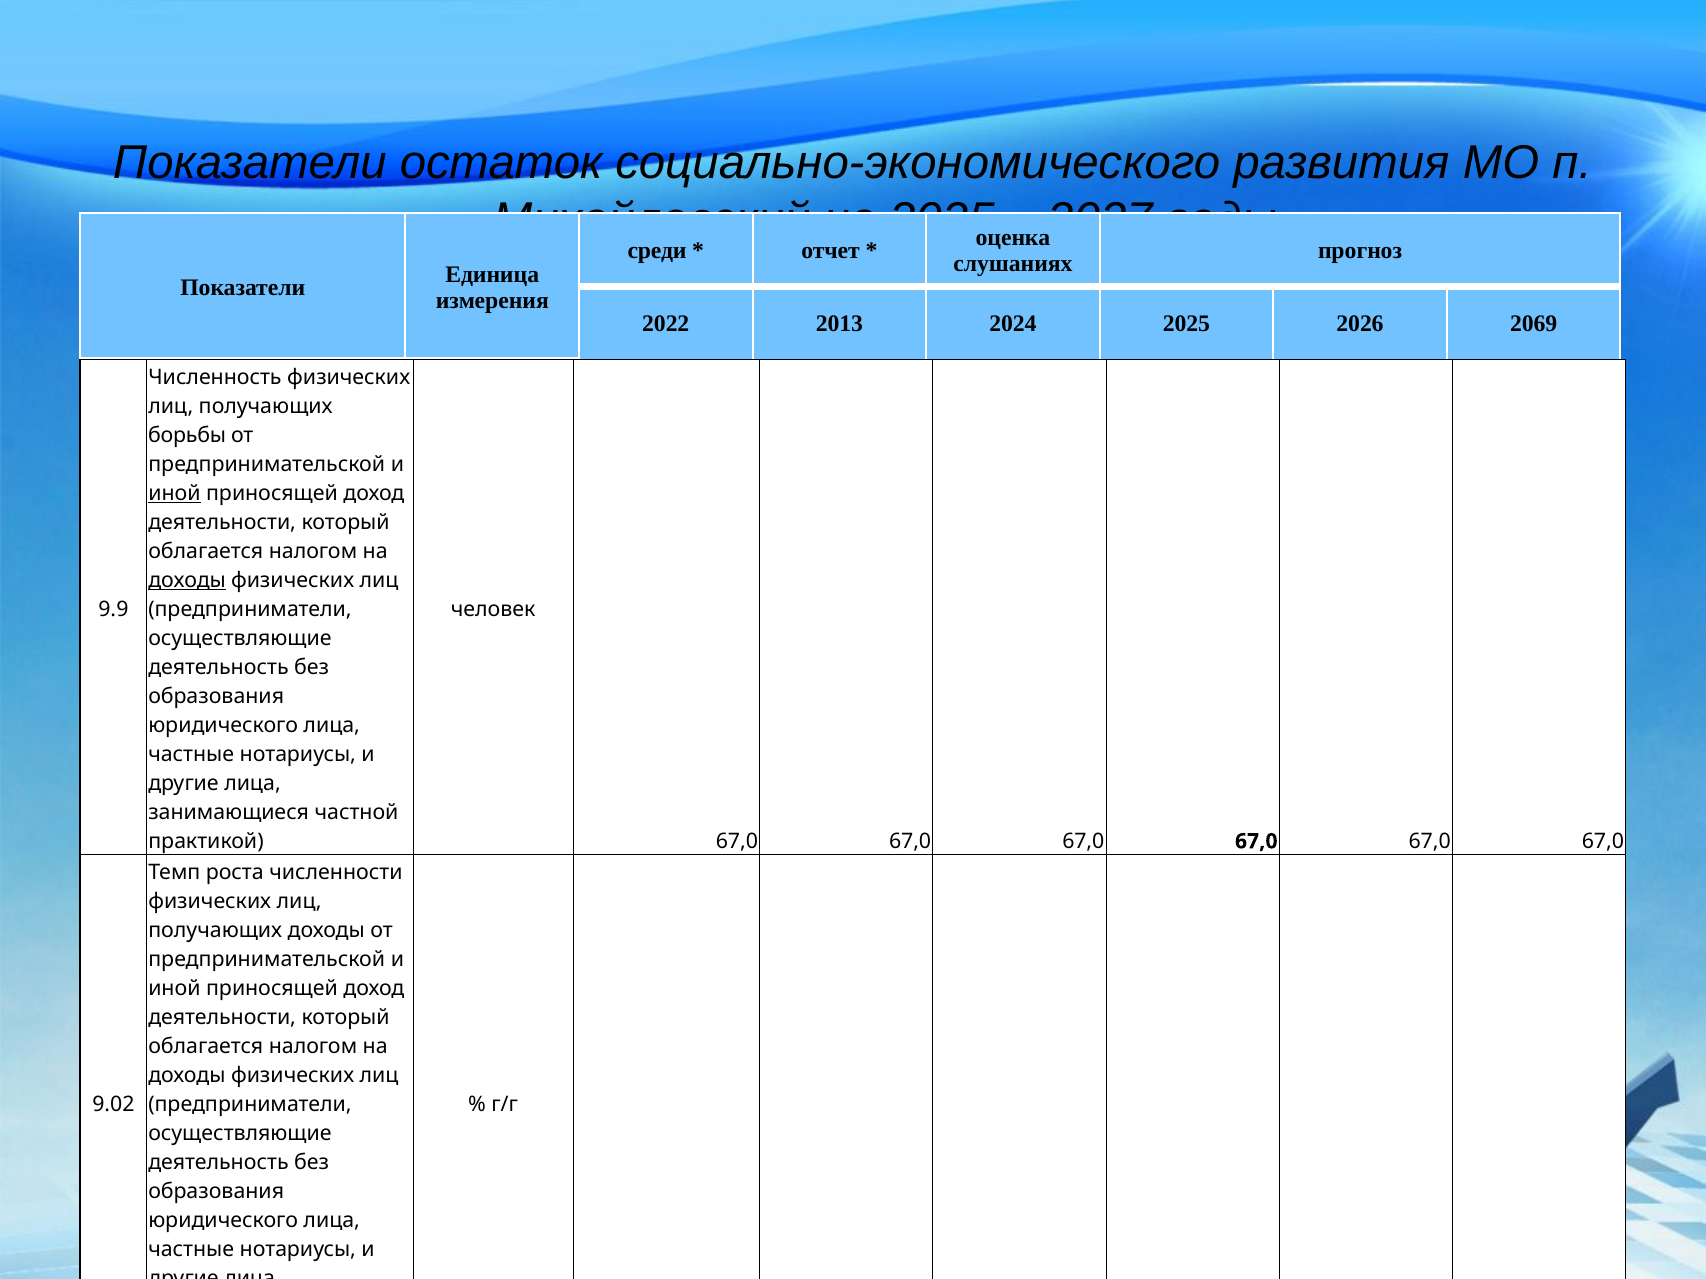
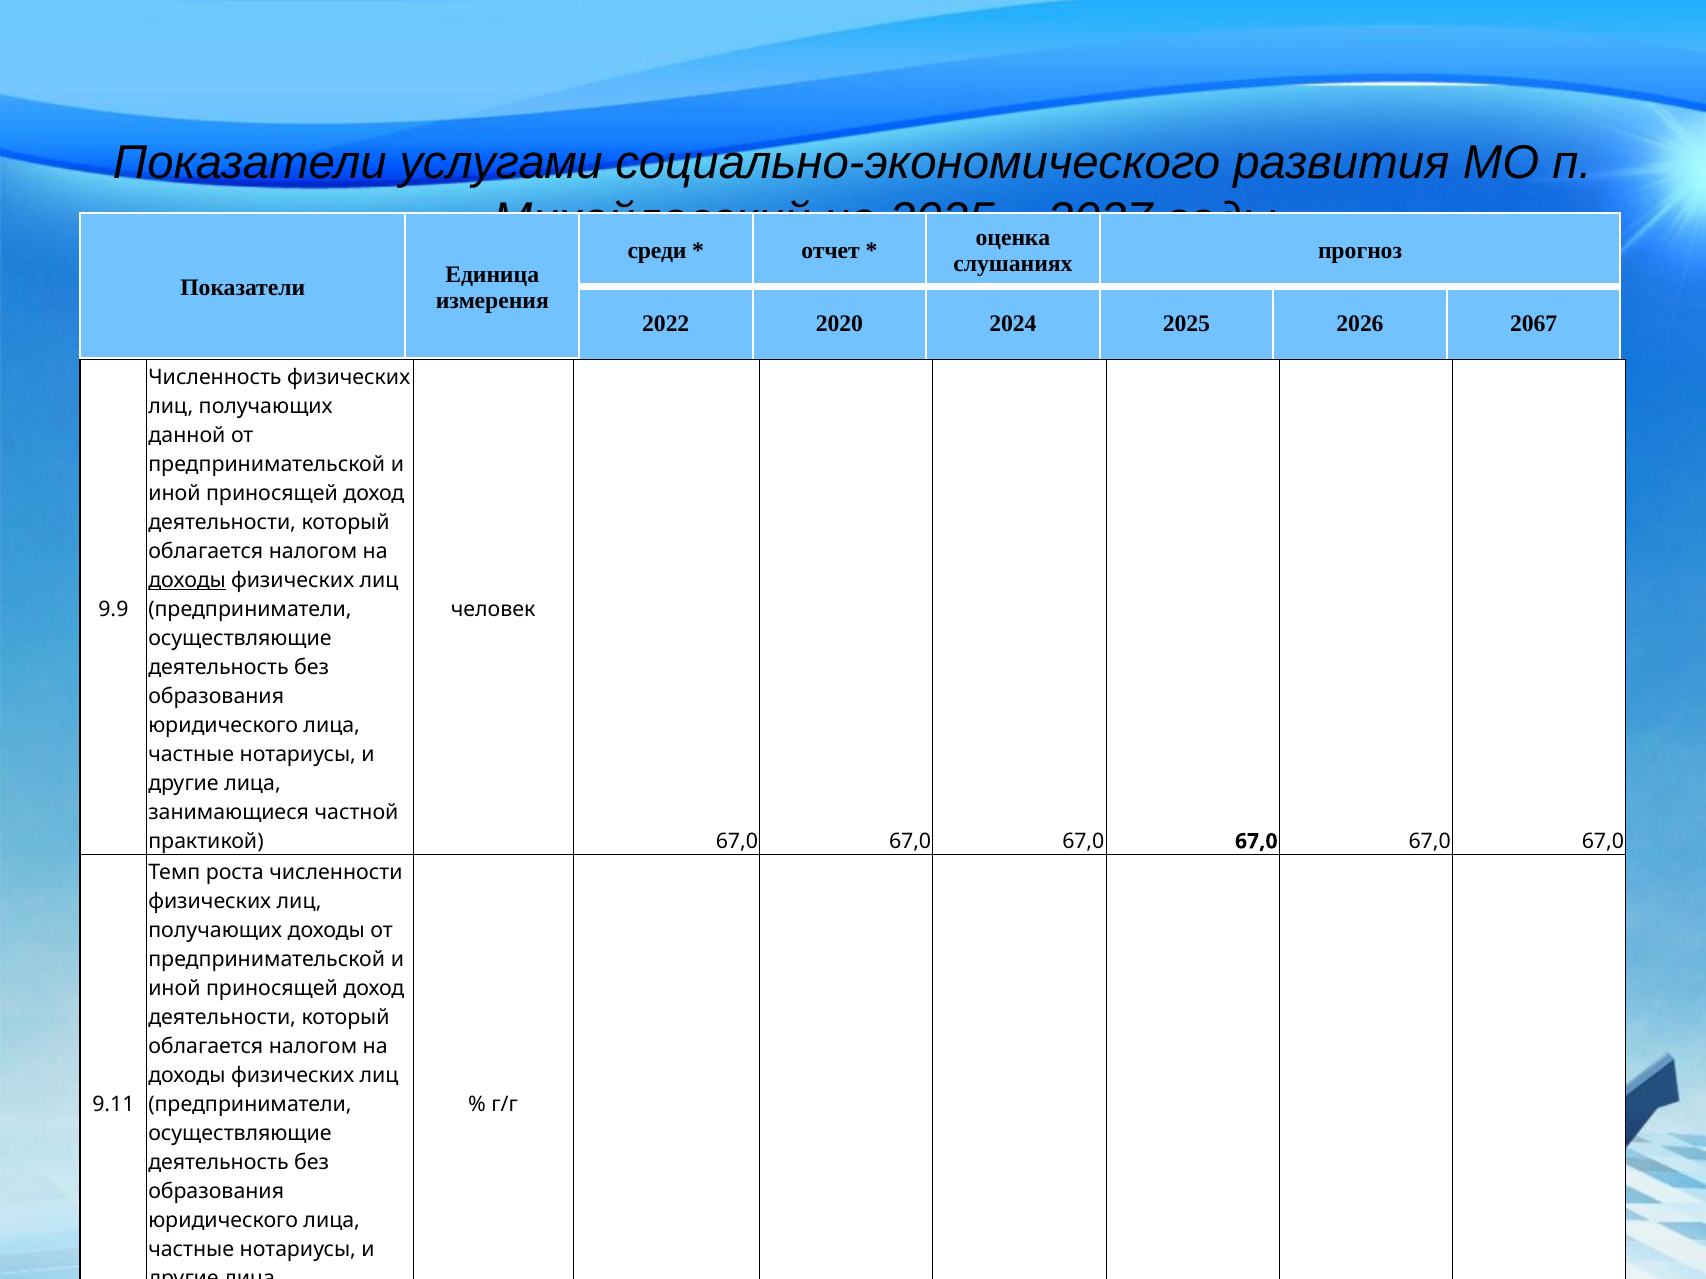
остаток: остаток -> услугами (501, 163)
2013: 2013 -> 2020 (839, 324)
2069: 2069 -> 2067 (1534, 324)
борьбы: борьбы -> данной (187, 435)
иной underline: present -> none (175, 493)
9.02: 9.02 -> 9.11 (113, 1105)
